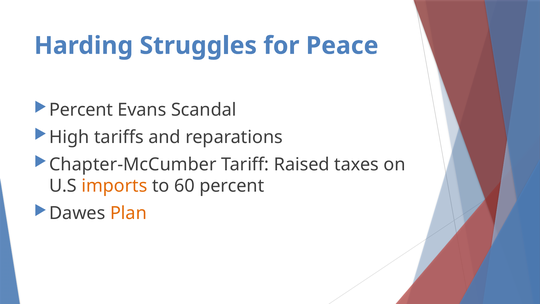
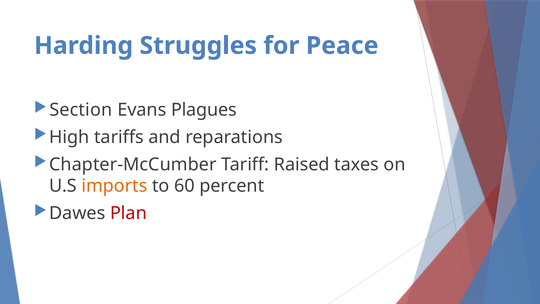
Percent: Percent -> Section (81, 110)
Scandal: Scandal -> Plagues (204, 110)
Plan colour: orange -> red (128, 213)
